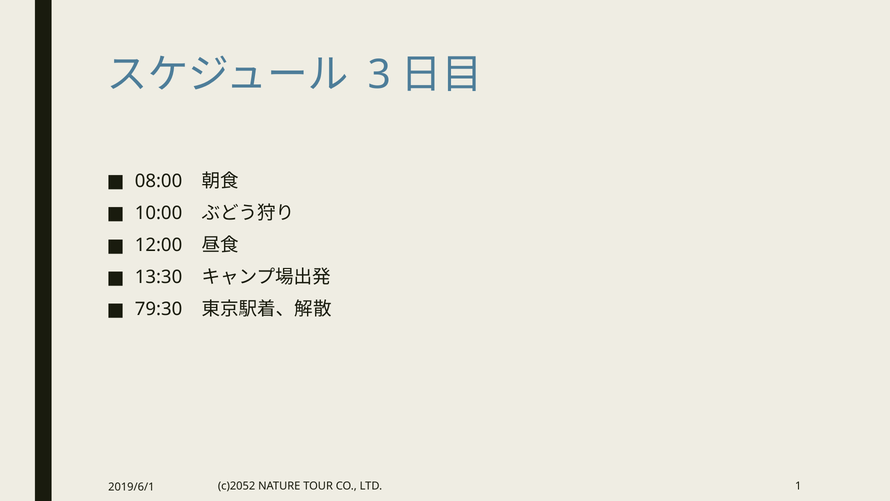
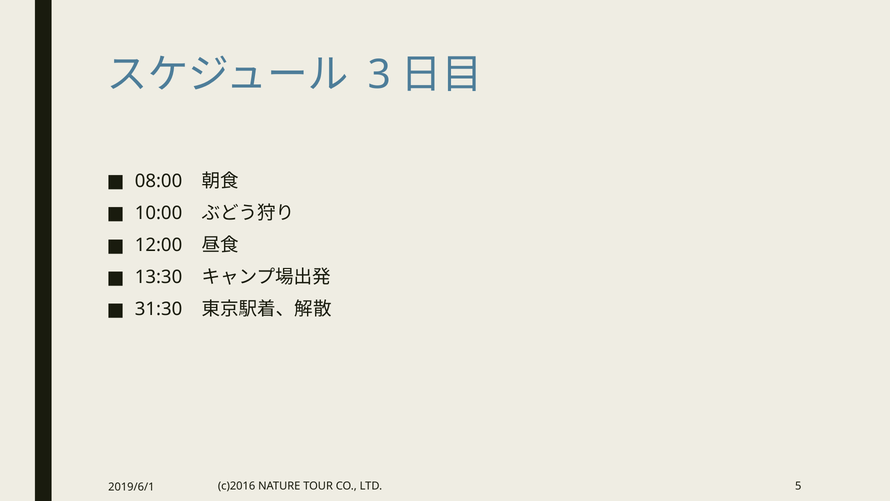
79:30: 79:30 -> 31:30 (159, 309)
c)2052: c)2052 -> c)2016 (237, 486)
1: 1 -> 5 (798, 486)
